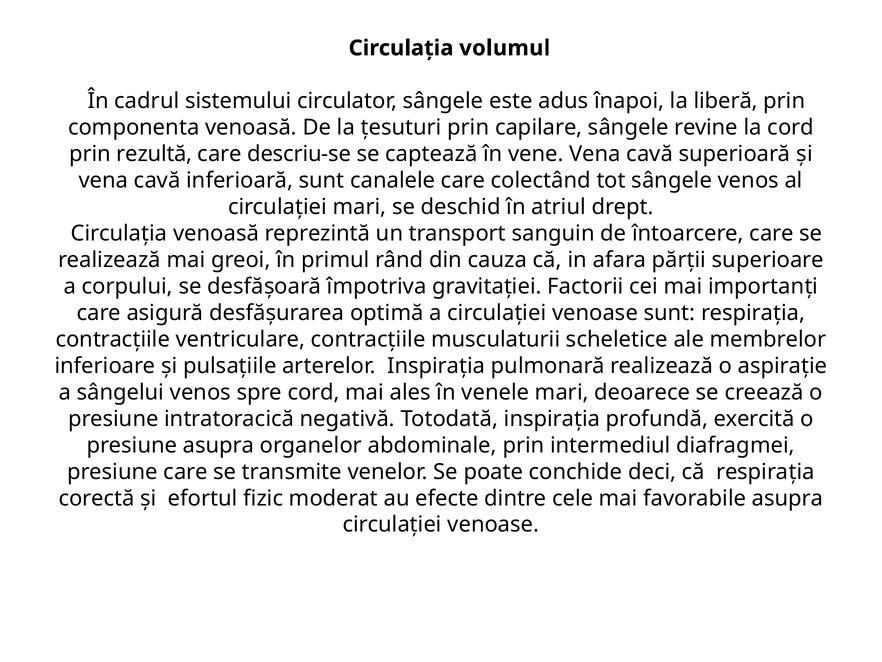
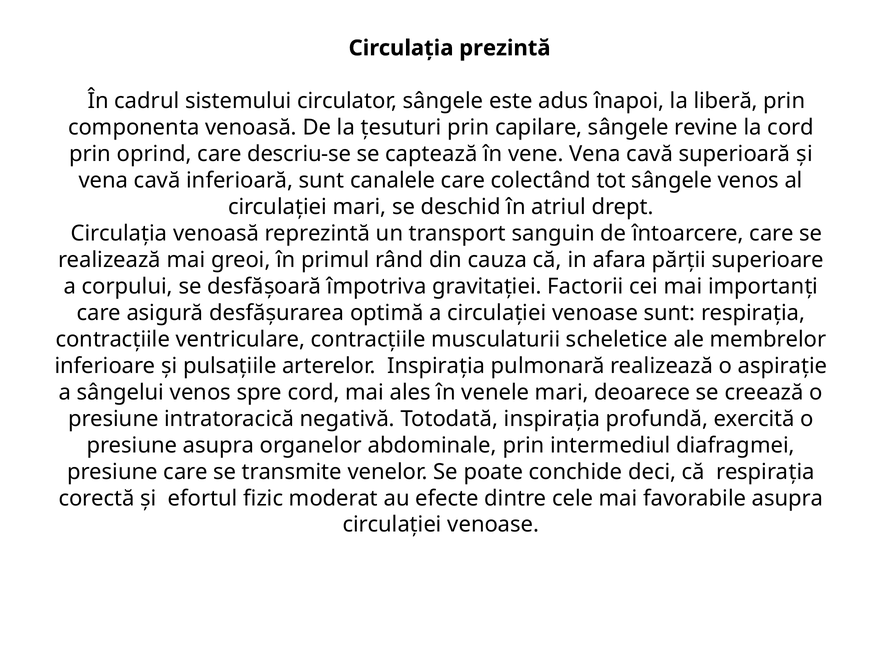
volumul: volumul -> prezintă (505, 48)
rezultă: rezultă -> oprind (154, 154)
